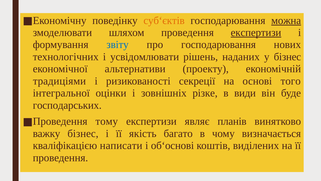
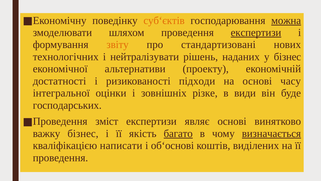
звіту colour: blue -> orange (118, 45)
про господарювання: господарювання -> стандартизовані (218, 45)
усвідомлювати: усвідомлювати -> нейтралізувати (145, 57)
традиціями: традиціями -> достатності (60, 81)
секреції: секреції -> підходи (197, 81)
того: того -> часу (291, 81)
тому: тому -> зміст (107, 121)
являє планів: планів -> основі (232, 121)
багато underline: none -> present (178, 133)
визначається underline: none -> present (271, 133)
